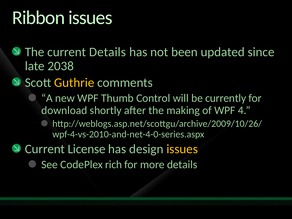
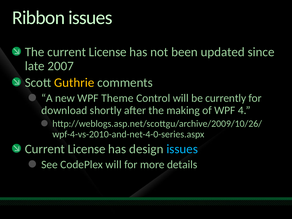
The current Details: Details -> License (108, 52)
2038: 2038 -> 2007 (61, 66)
Thumb: Thumb -> Theme (117, 98)
issues colour: yellow -> light blue (182, 149)
CodePlex rich: rich -> will (114, 165)
